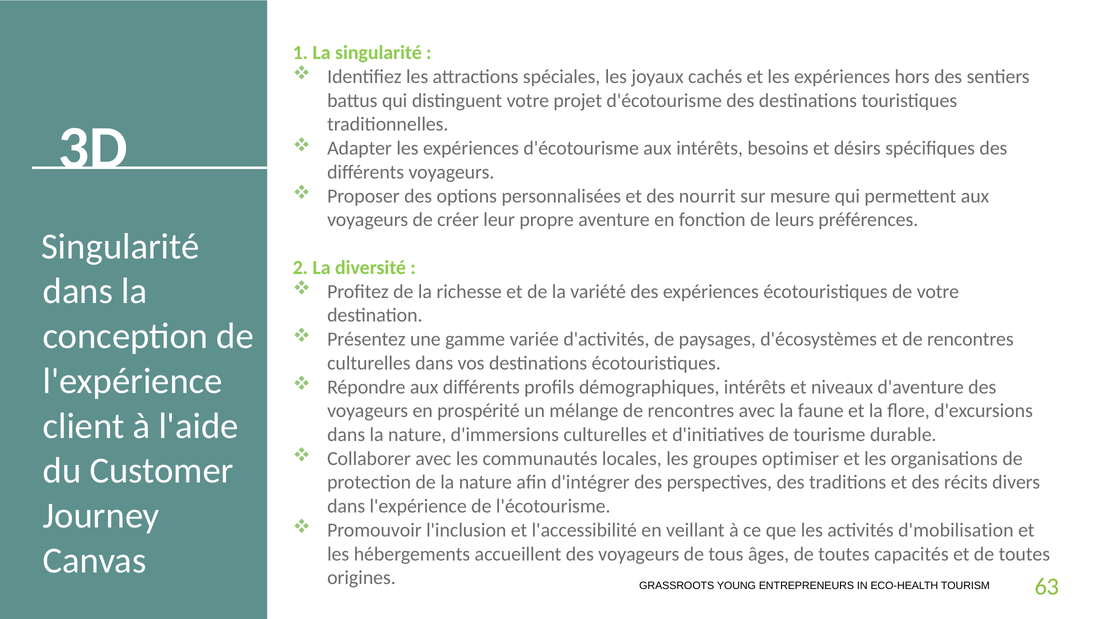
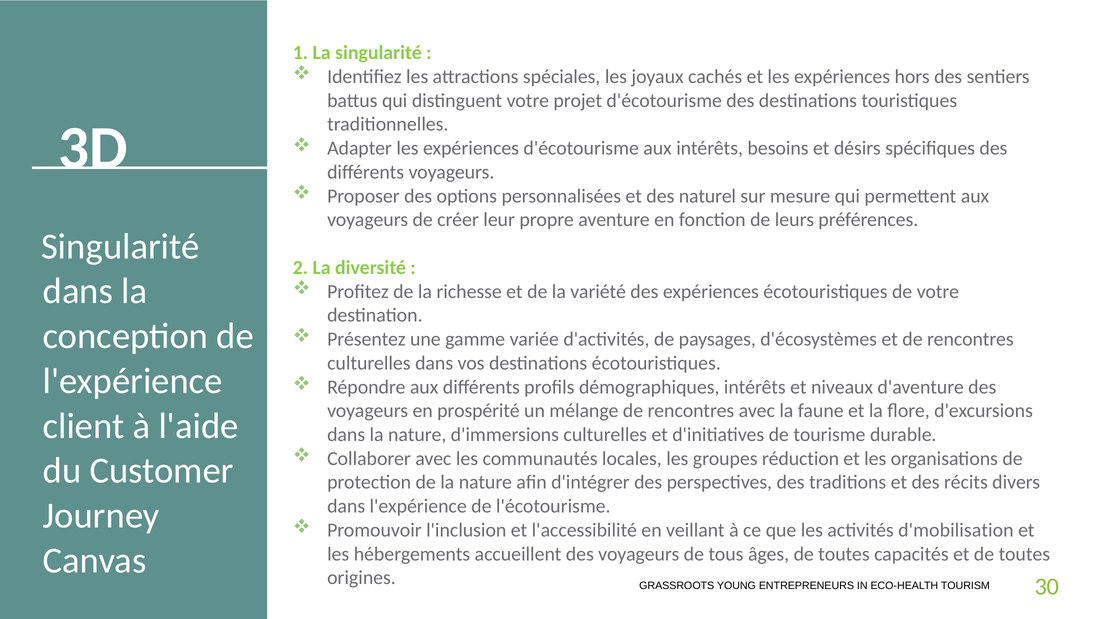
nourrit: nourrit -> naturel (707, 196)
optimiser: optimiser -> réduction (801, 458)
63: 63 -> 30 (1047, 586)
